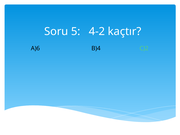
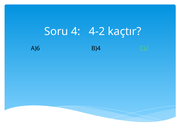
5: 5 -> 4 (76, 31)
